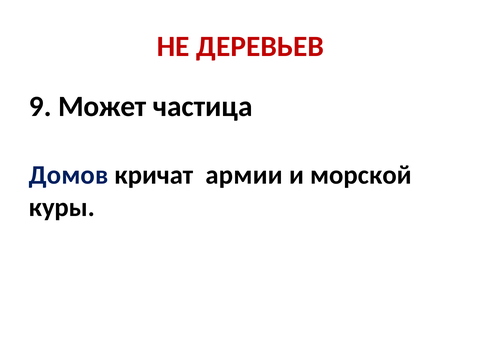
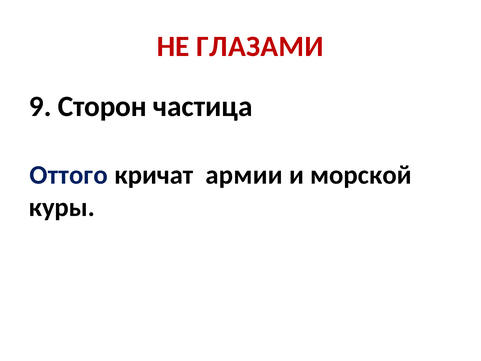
ДЕРЕВЬЕВ: ДЕРЕВЬЕВ -> ГЛАЗАМИ (260, 47)
Может: Может -> Сторон (102, 106)
Домов: Домов -> Оттого (69, 175)
